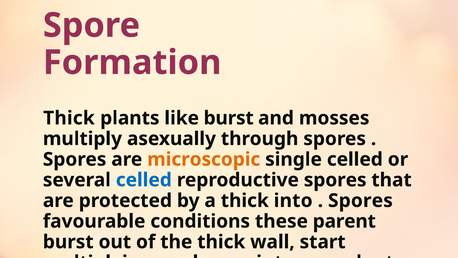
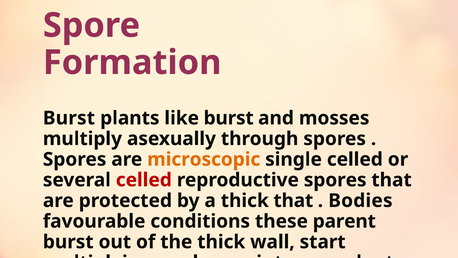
Thick: Thick -> Burst (69, 118)
celled colour: blue -> red (144, 180)
thick into: into -> that (293, 200)
Spores: Spores -> Bodies (360, 200)
